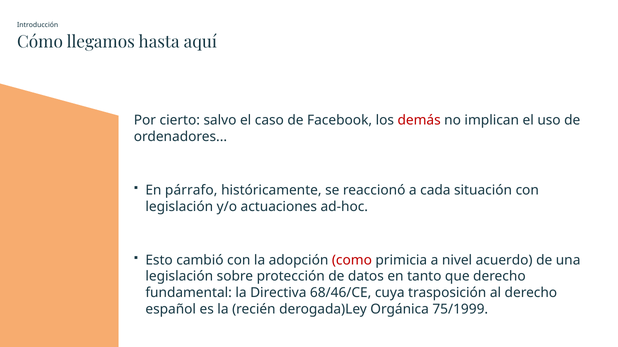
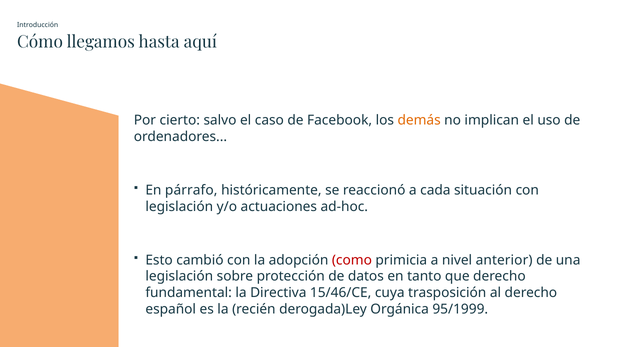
demás colour: red -> orange (419, 120)
acuerdo: acuerdo -> anterior (504, 260)
68/46/CE: 68/46/CE -> 15/46/CE (341, 293)
75/1999: 75/1999 -> 95/1999 (460, 310)
